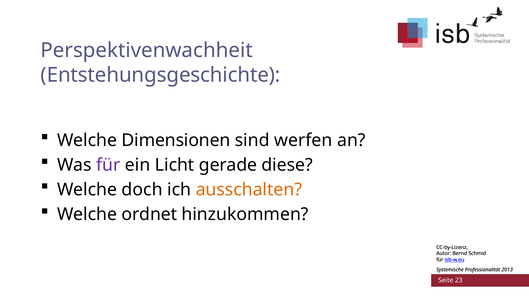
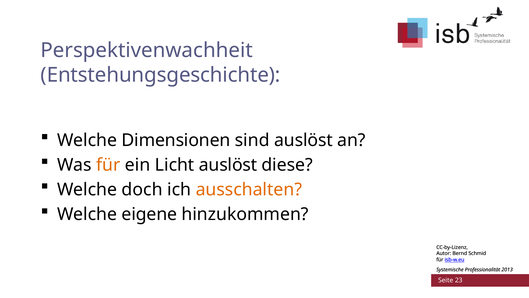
sind werfen: werfen -> auslöst (303, 140)
für colour: purple -> orange (108, 165)
Licht gerade: gerade -> auslöst (228, 165)
ordnet: ordnet -> eigene (149, 214)
